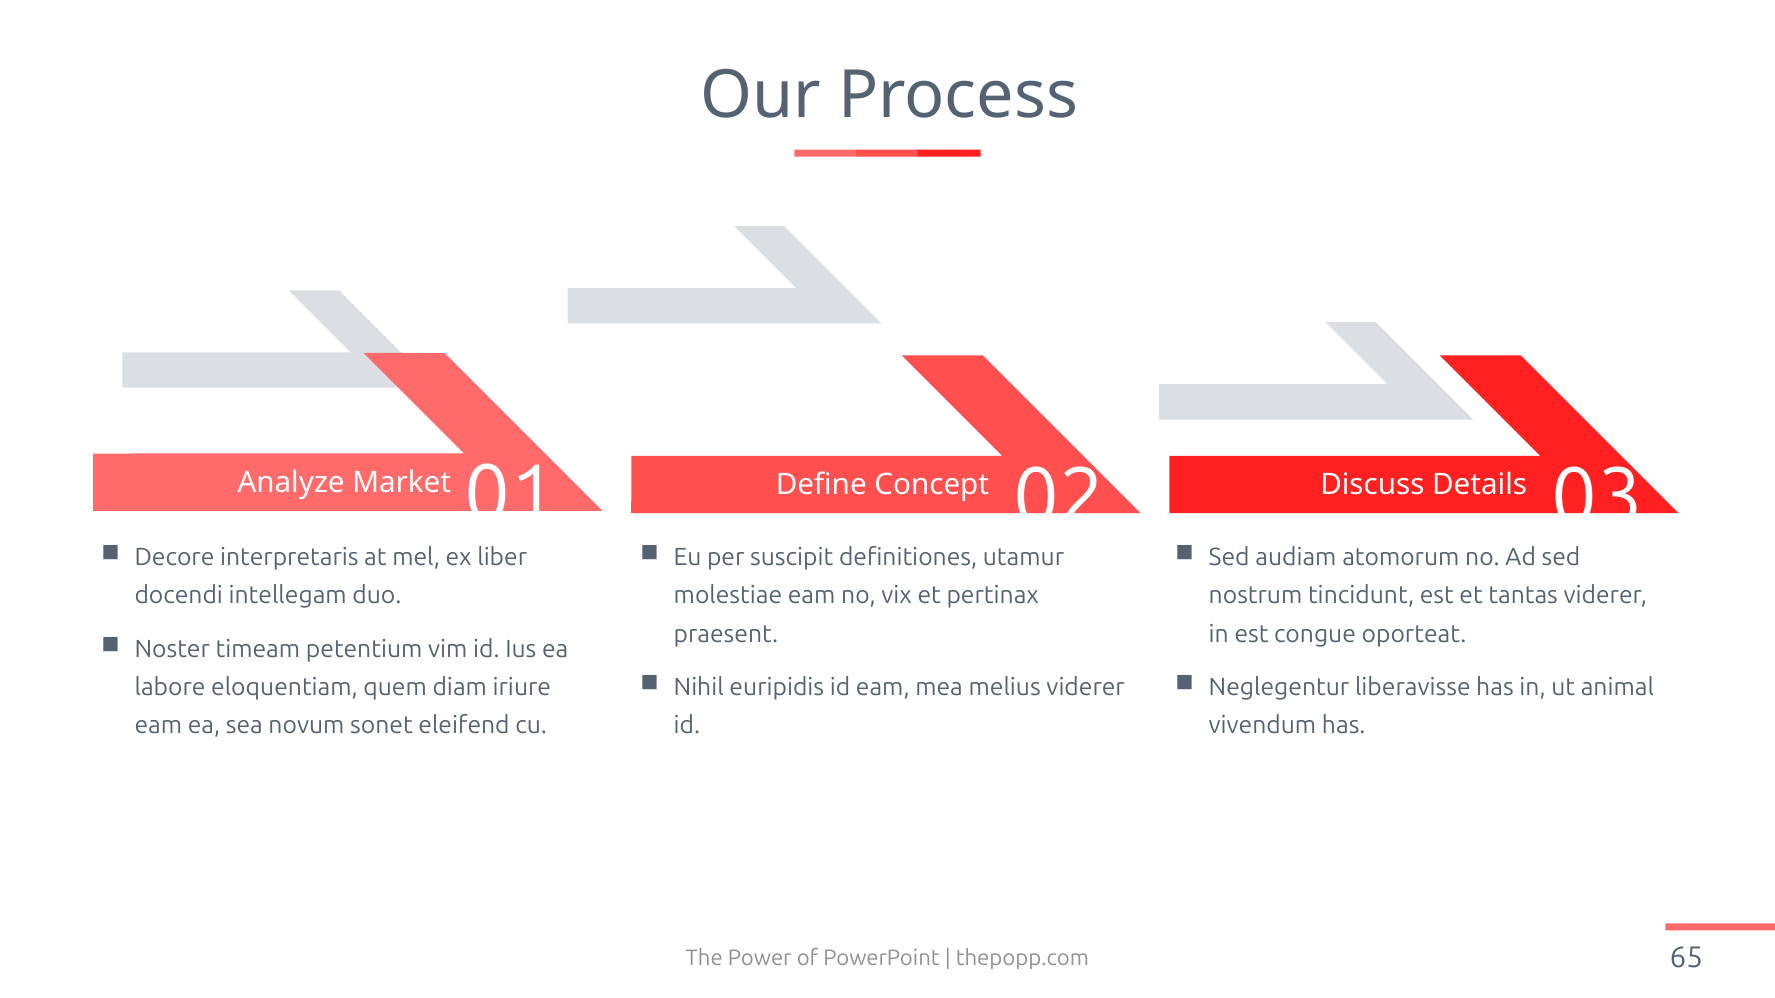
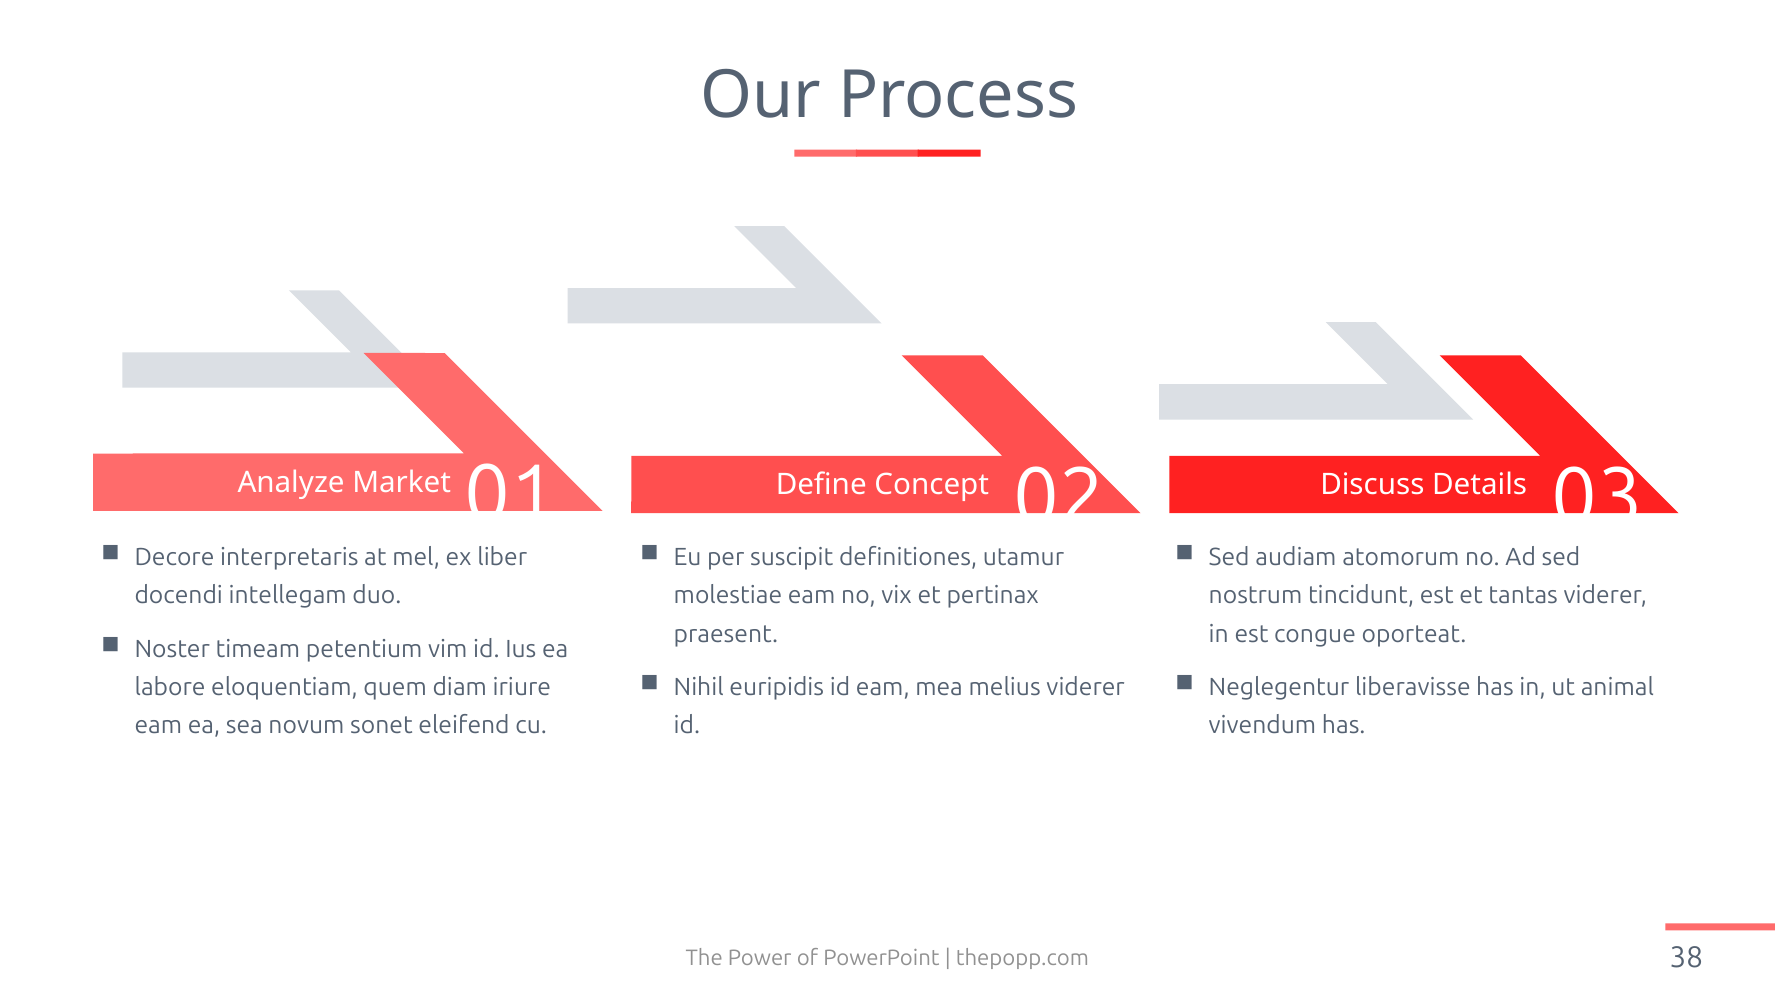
65: 65 -> 38 (1686, 958)
